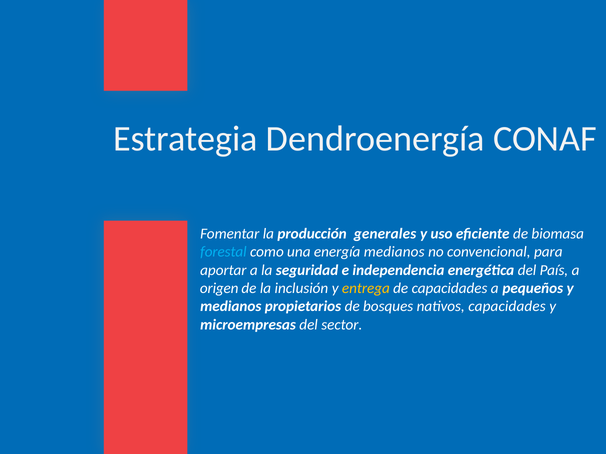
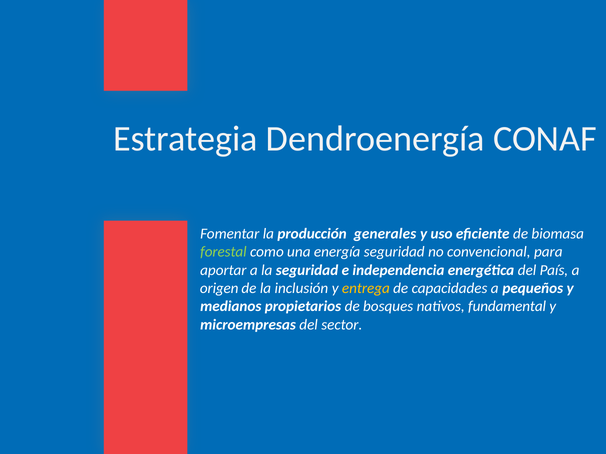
forestal colour: light blue -> light green (223, 252)
energía medianos: medianos -> seguridad (394, 252)
nativos capacidades: capacidades -> fundamental (507, 307)
